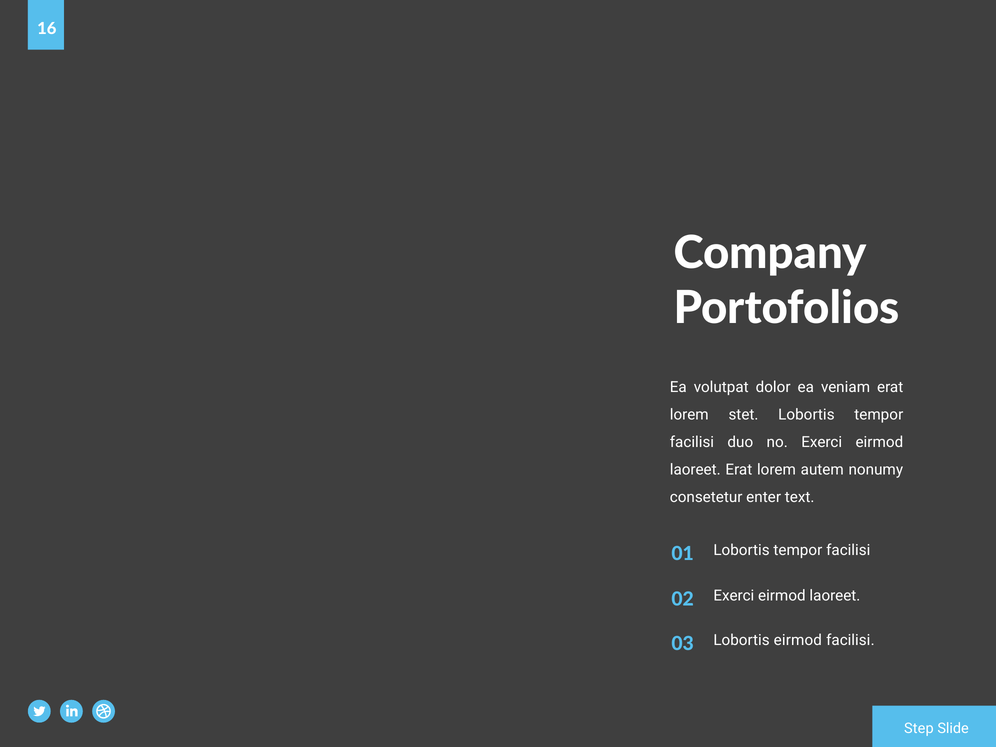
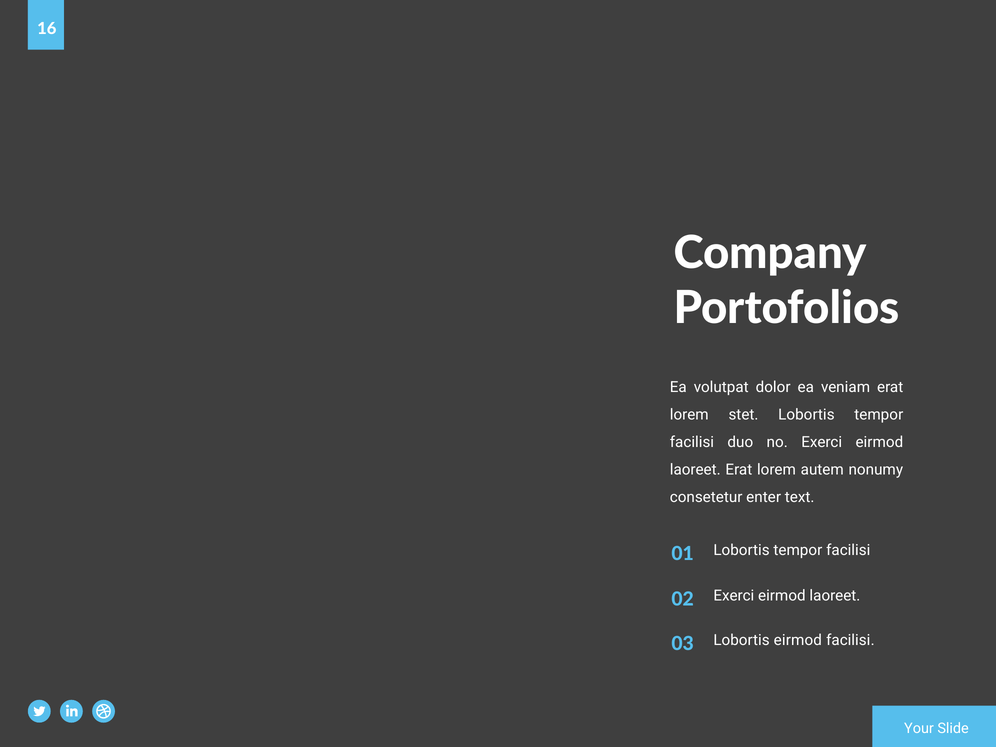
Step: Step -> Your (919, 728)
